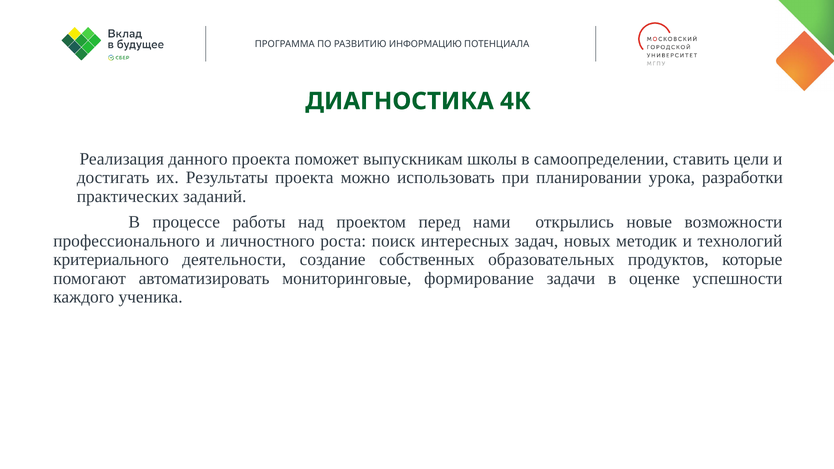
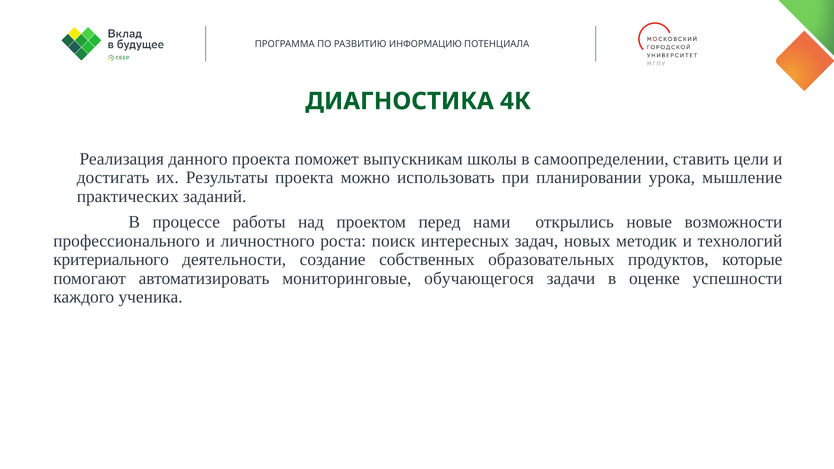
разработки: разработки -> мышление (742, 178)
формирование: формирование -> обучающегося (479, 278)
